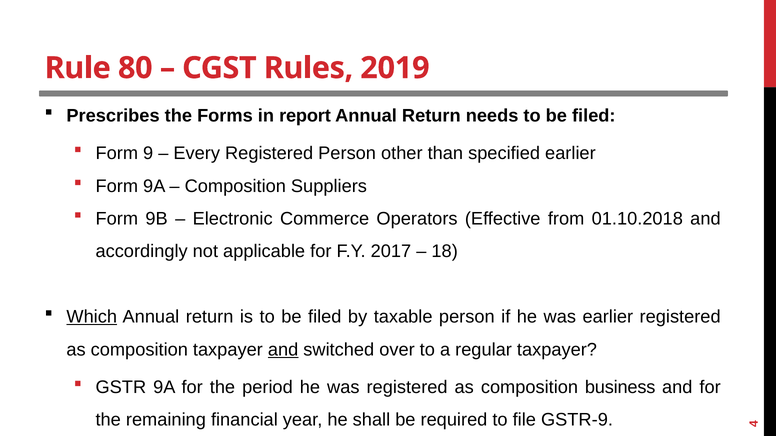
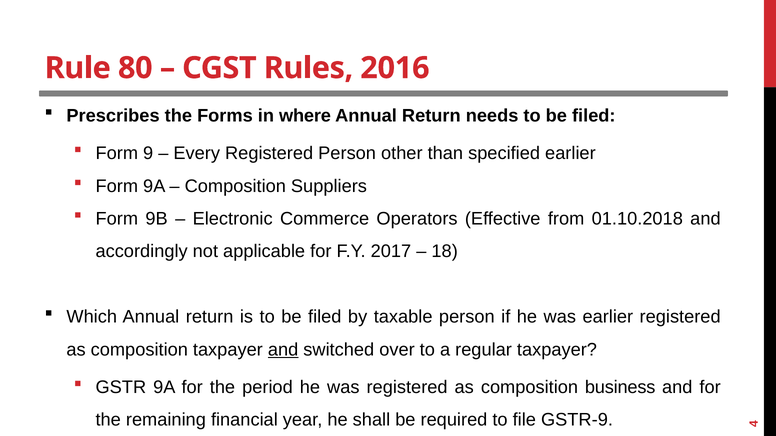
2019: 2019 -> 2016 (395, 68)
report: report -> where (305, 116)
Which underline: present -> none (92, 317)
